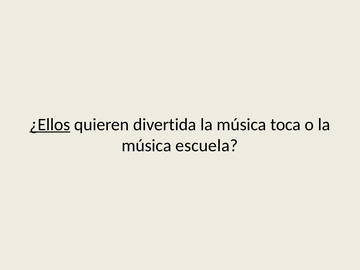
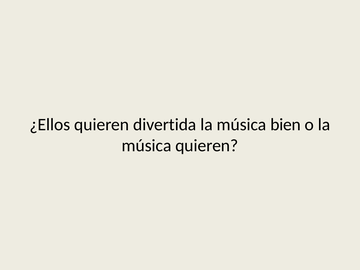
¿Ellos underline: present -> none (50, 125)
toca: toca -> bien (286, 125)
música escuela: escuela -> quieren (207, 146)
